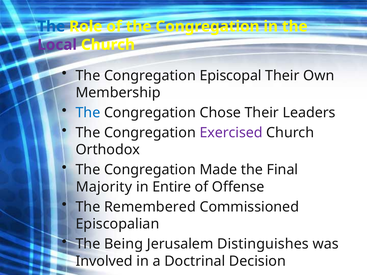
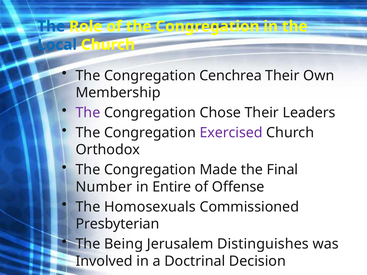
Local colour: purple -> blue (57, 45)
Episcopal: Episcopal -> Cenchrea (231, 76)
The colour: blue -> purple (88, 113)
Majority: Majority -> Number (104, 187)
Remembered: Remembered -> Homosexuals (150, 207)
Episcopalian: Episcopalian -> Presbyterian (117, 224)
